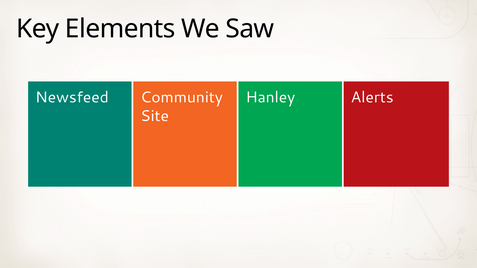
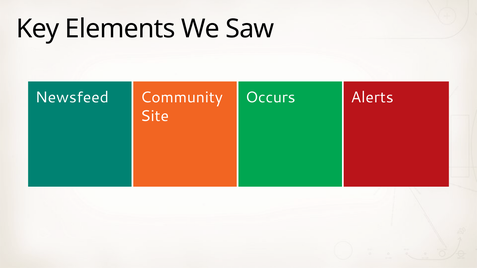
Hanley: Hanley -> Occurs (270, 98)
